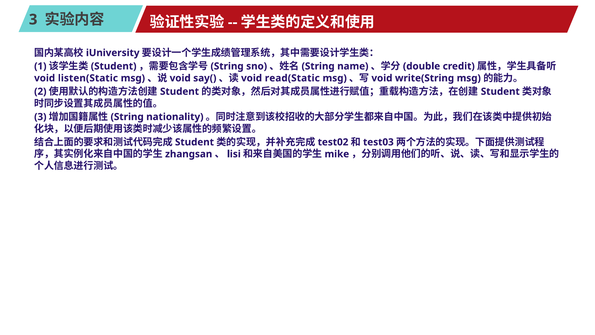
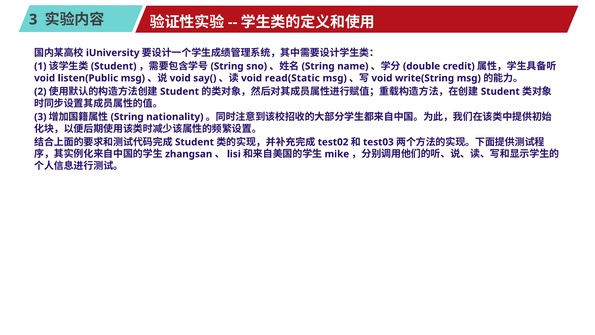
listen(Static: listen(Static -> listen(Public (88, 78)
